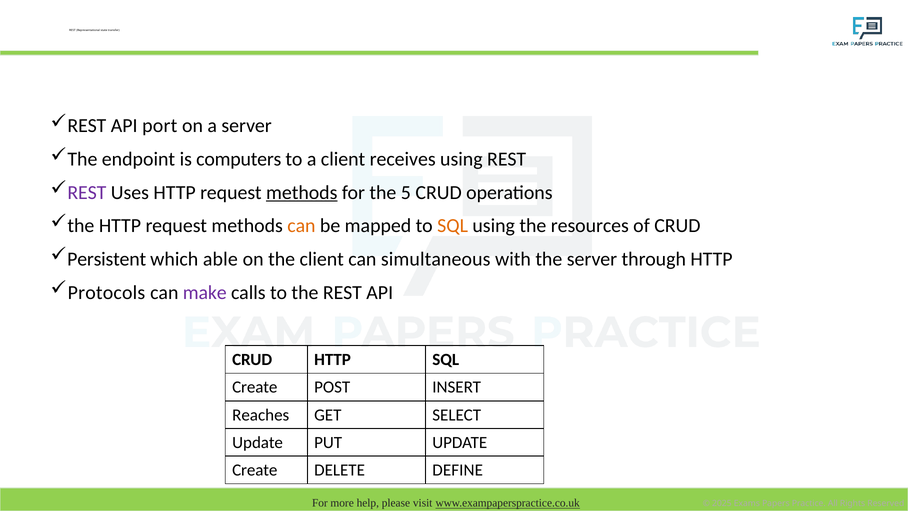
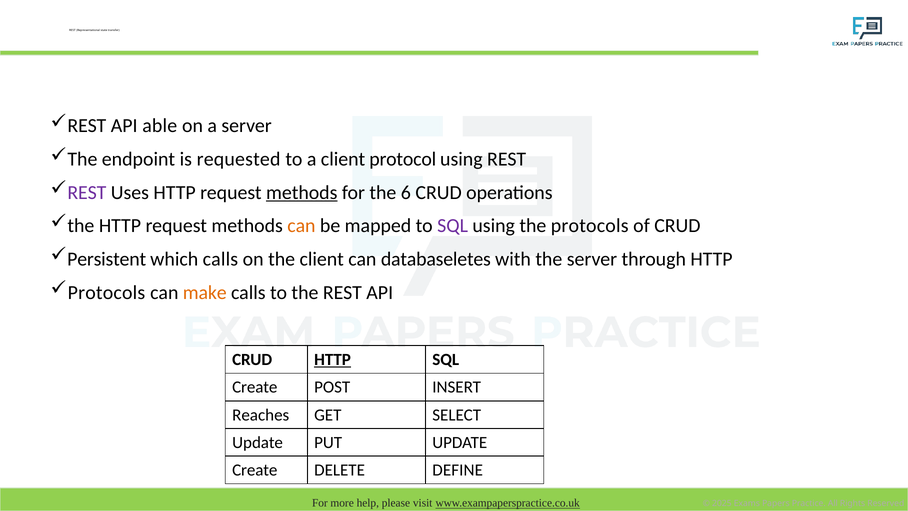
port: port -> able (160, 126)
computers: computers -> requested (239, 159)
receives: receives -> protocol (403, 159)
5: 5 -> 6 (406, 192)
SQL colour: orange -> purple (453, 226)
the resources: resources -> protocols (590, 226)
which able: able -> calls (220, 259)
simultaneous: simultaneous -> databaseletes (436, 259)
make colour: purple -> orange (205, 292)
HTTP underline: none -> present (333, 359)
